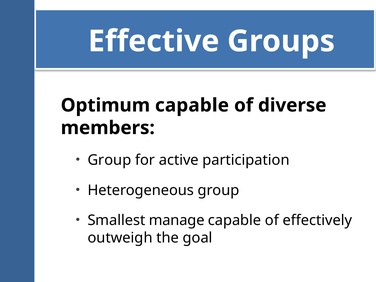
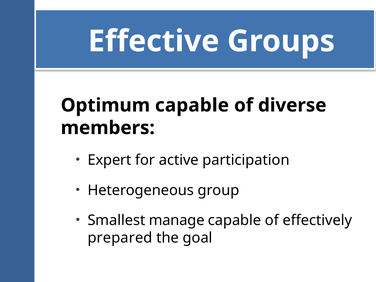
Group: Group -> Expert (109, 160)
outweigh: outweigh -> prepared (120, 238)
